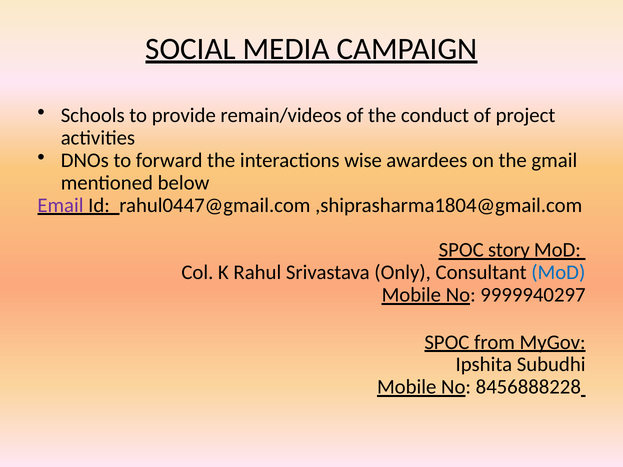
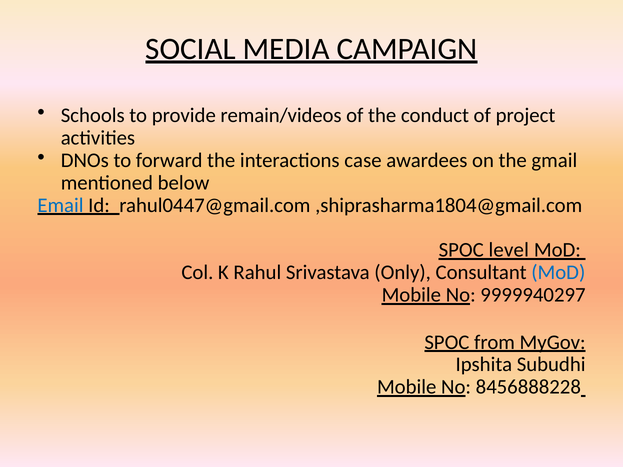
wise: wise -> case (363, 161)
Email colour: purple -> blue (60, 205)
story: story -> level (509, 250)
